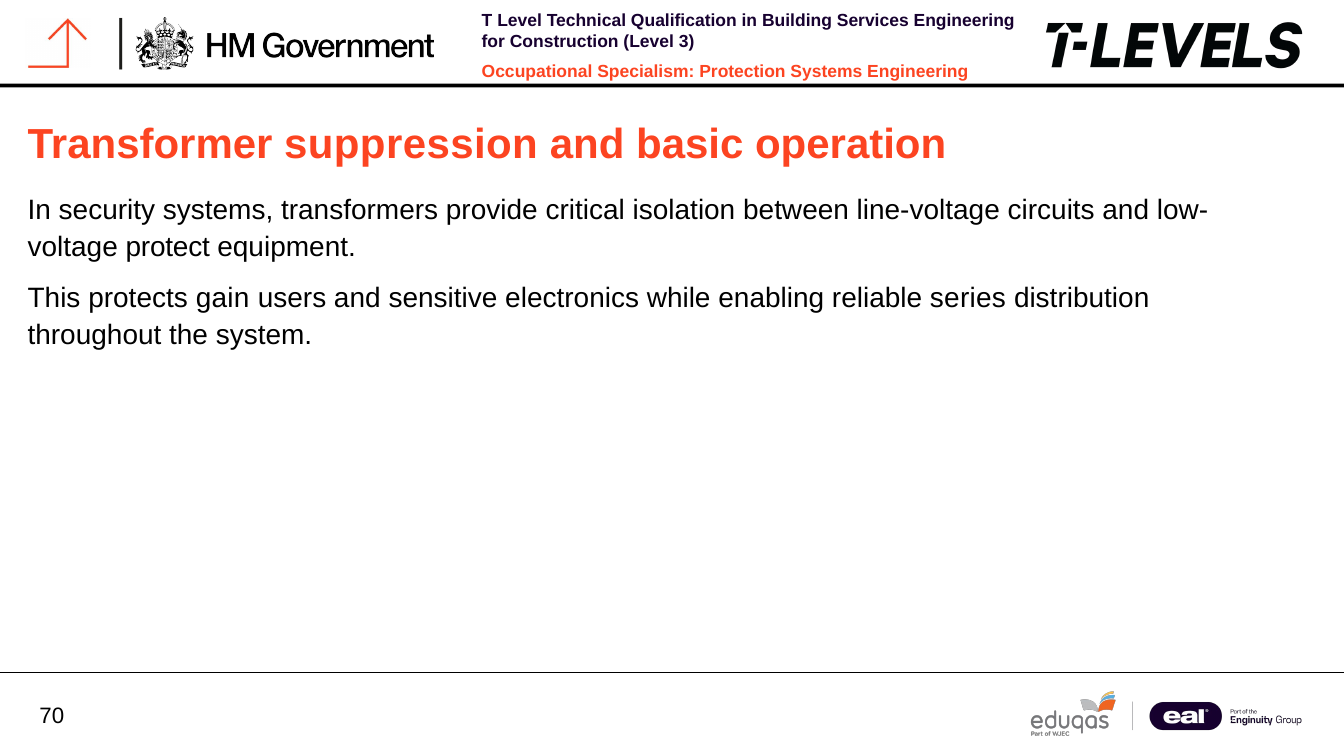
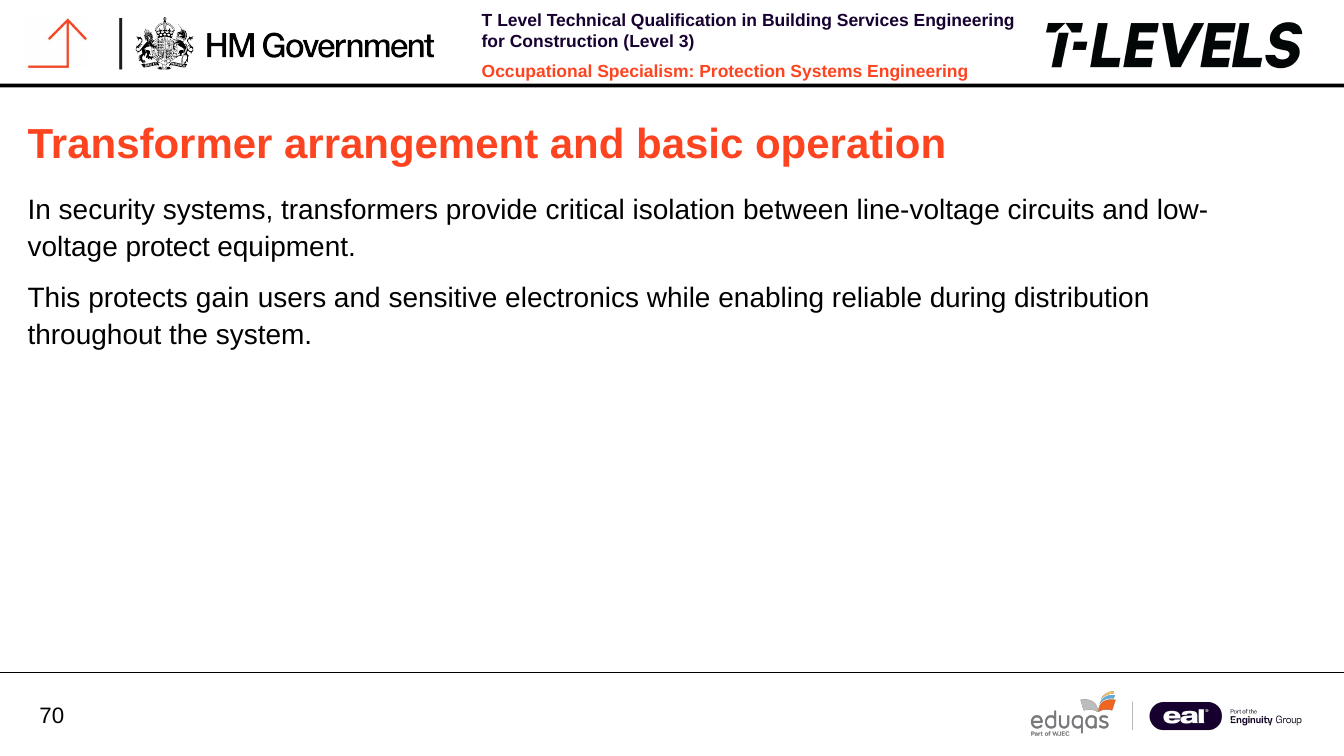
suppression: suppression -> arrangement (411, 145)
series: series -> during (968, 298)
